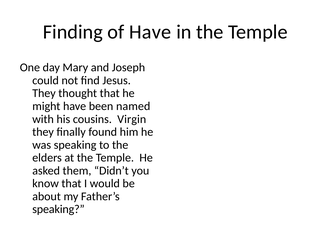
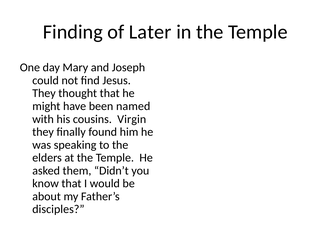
of Have: Have -> Later (150, 32)
speaking: speaking -> disciples (58, 209)
